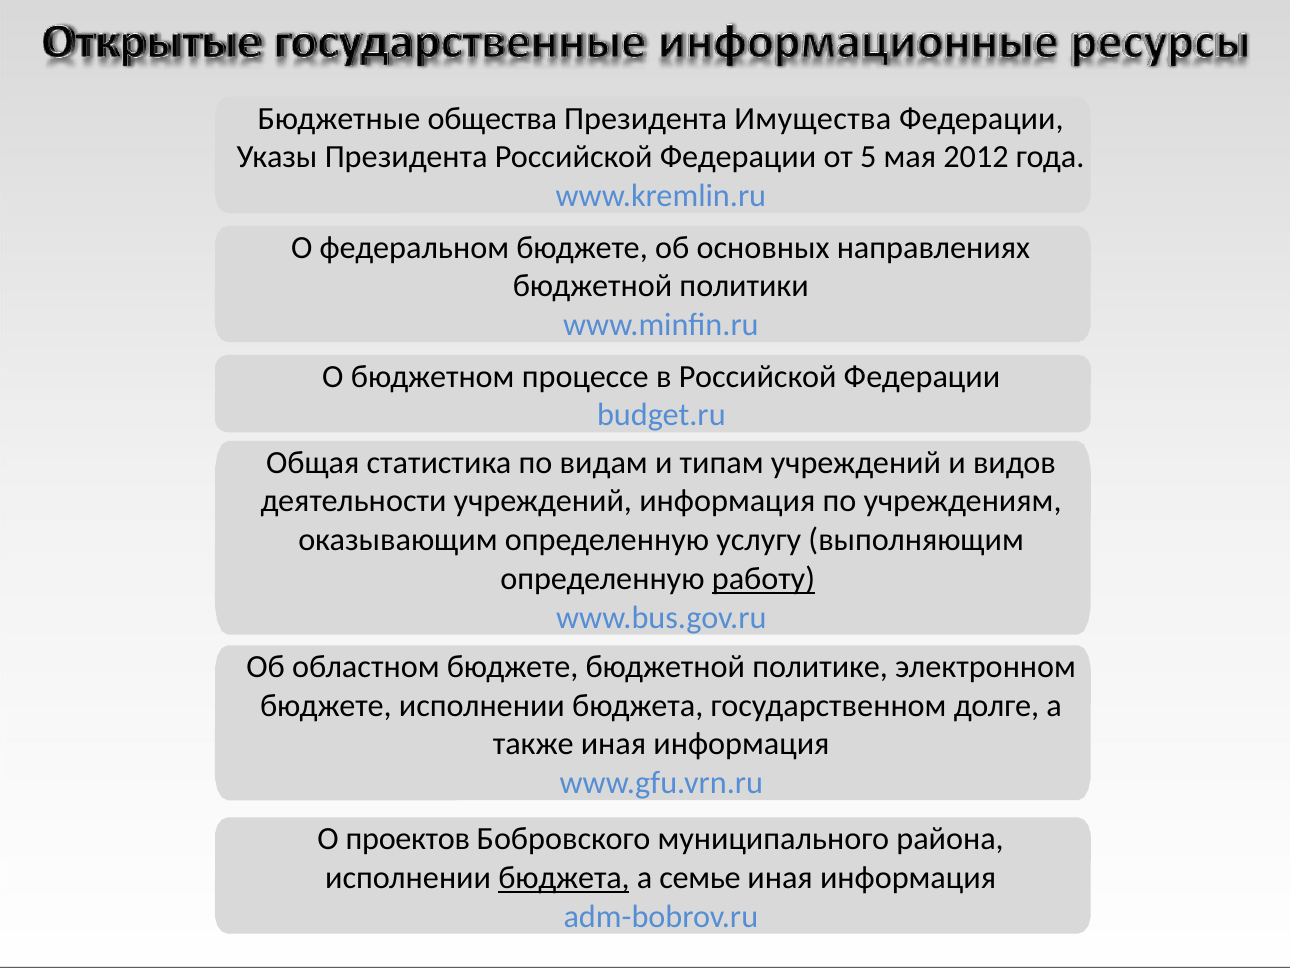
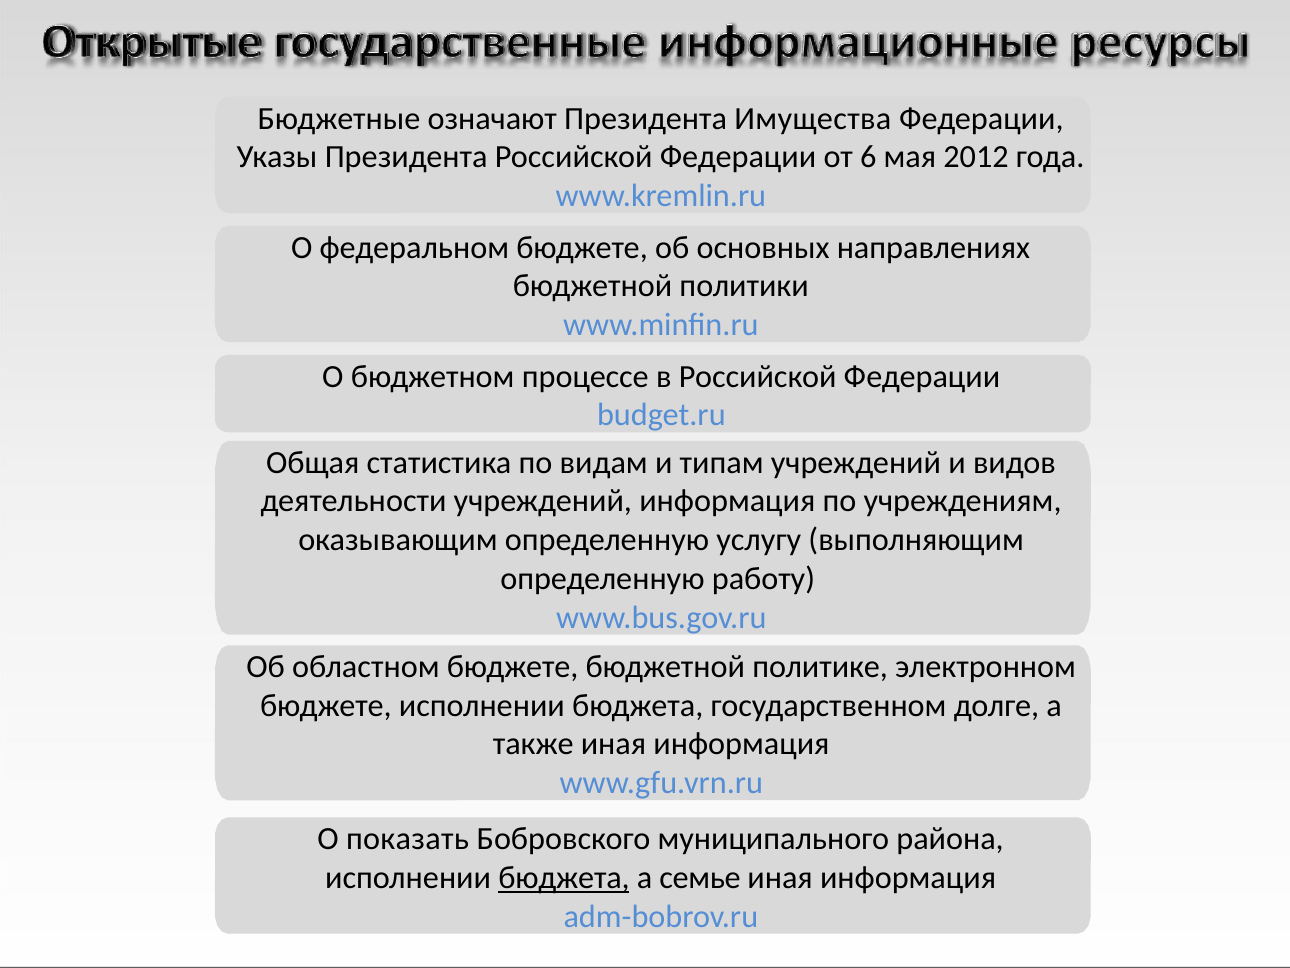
общества: общества -> означают (492, 118)
5: 5 -> 6 (868, 157)
работу underline: present -> none (763, 578)
проектов: проектов -> показать (408, 839)
